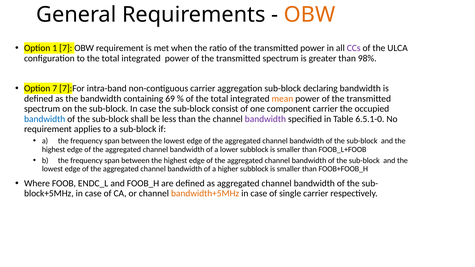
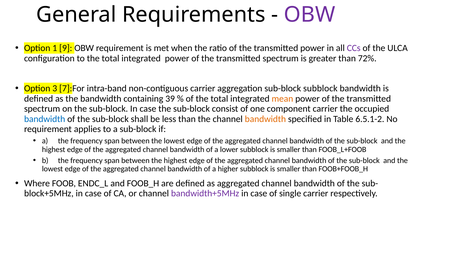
OBW colour: orange -> purple (310, 15)
1 7: 7 -> 9 (66, 48)
98%: 98% -> 72% (367, 58)
Option 7: 7 -> 3 (55, 89)
sub-block declaring: declaring -> subblock (320, 89)
69: 69 -> 39 (170, 99)
bandwidth colour: purple -> orange (265, 119)
6.5.1-0: 6.5.1-0 -> 6.5.1-2 (370, 119)
bandwidth+5MHz colour: orange -> purple (205, 194)
